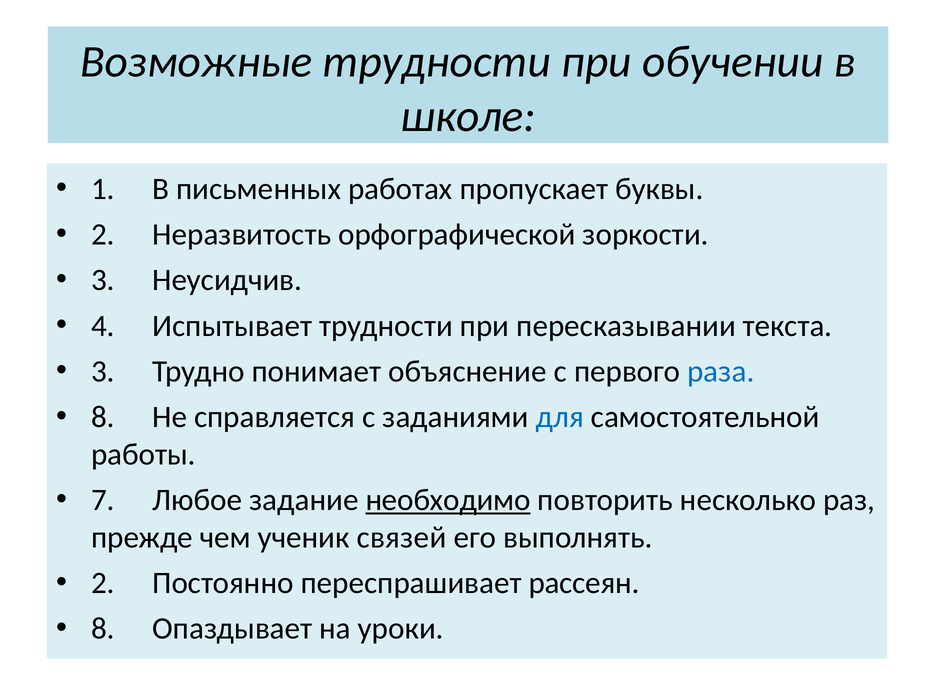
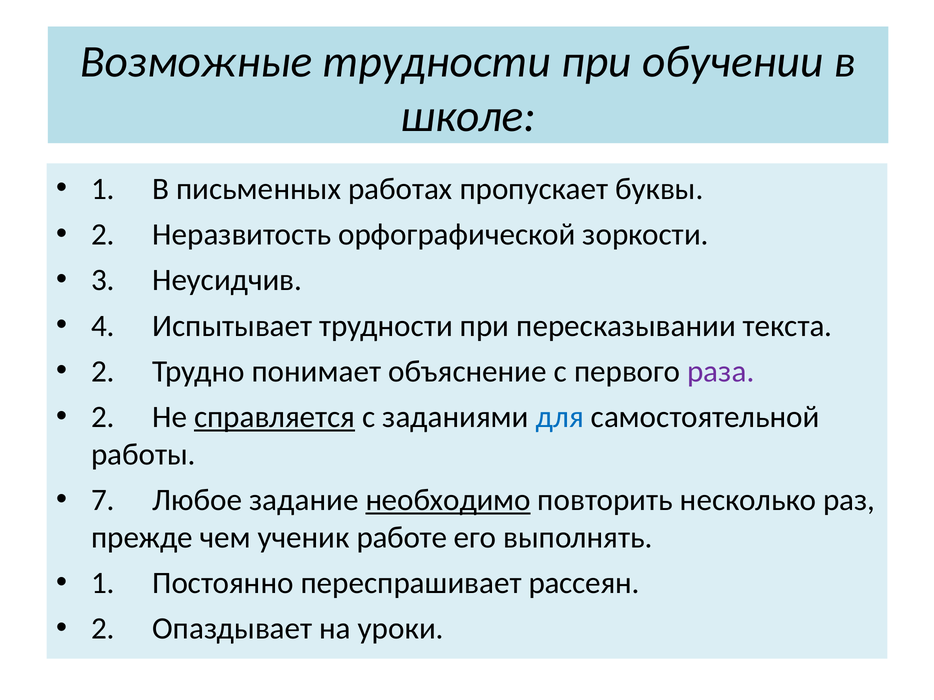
3: 3 -> 2 (103, 372)
раза colour: blue -> purple (721, 372)
8: 8 -> 2 (103, 417)
справляется underline: none -> present (275, 417)
связей: связей -> работе (402, 538)
2: 2 -> 1 (103, 583)
8: 8 -> 2 (103, 629)
